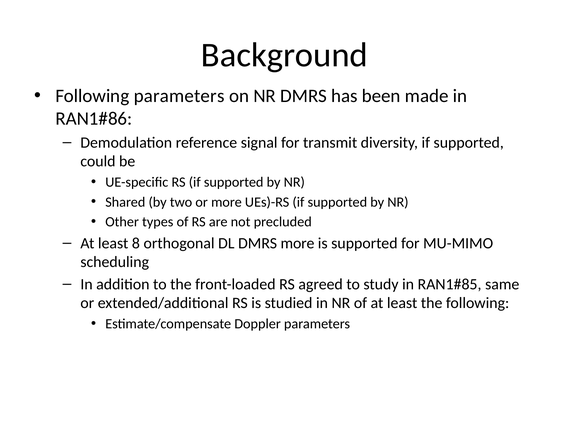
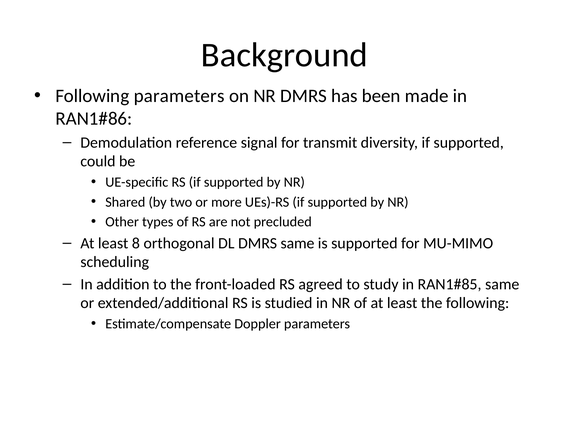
DMRS more: more -> same (297, 244)
